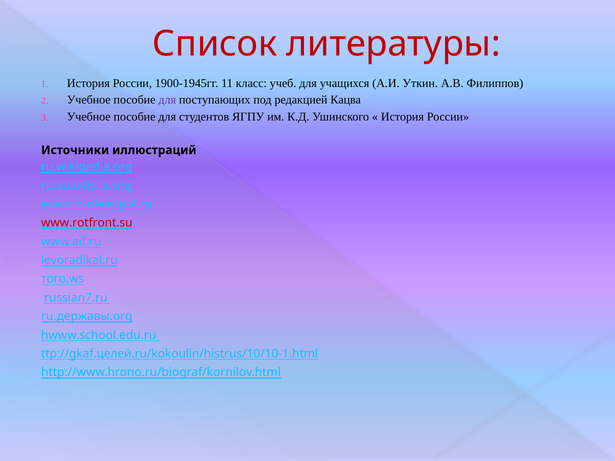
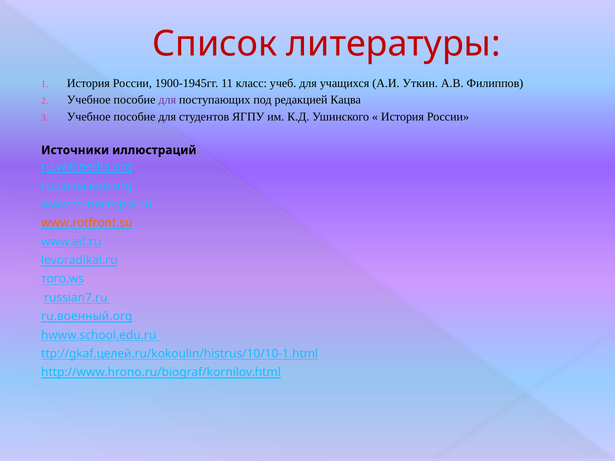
ru.хозяйств.org: ru.хозяйств.org -> ru.сельское.org (87, 186)
www.rotfront.su colour: red -> orange (87, 223)
ru.державы.org: ru.державы.org -> ru.военный.org (87, 317)
